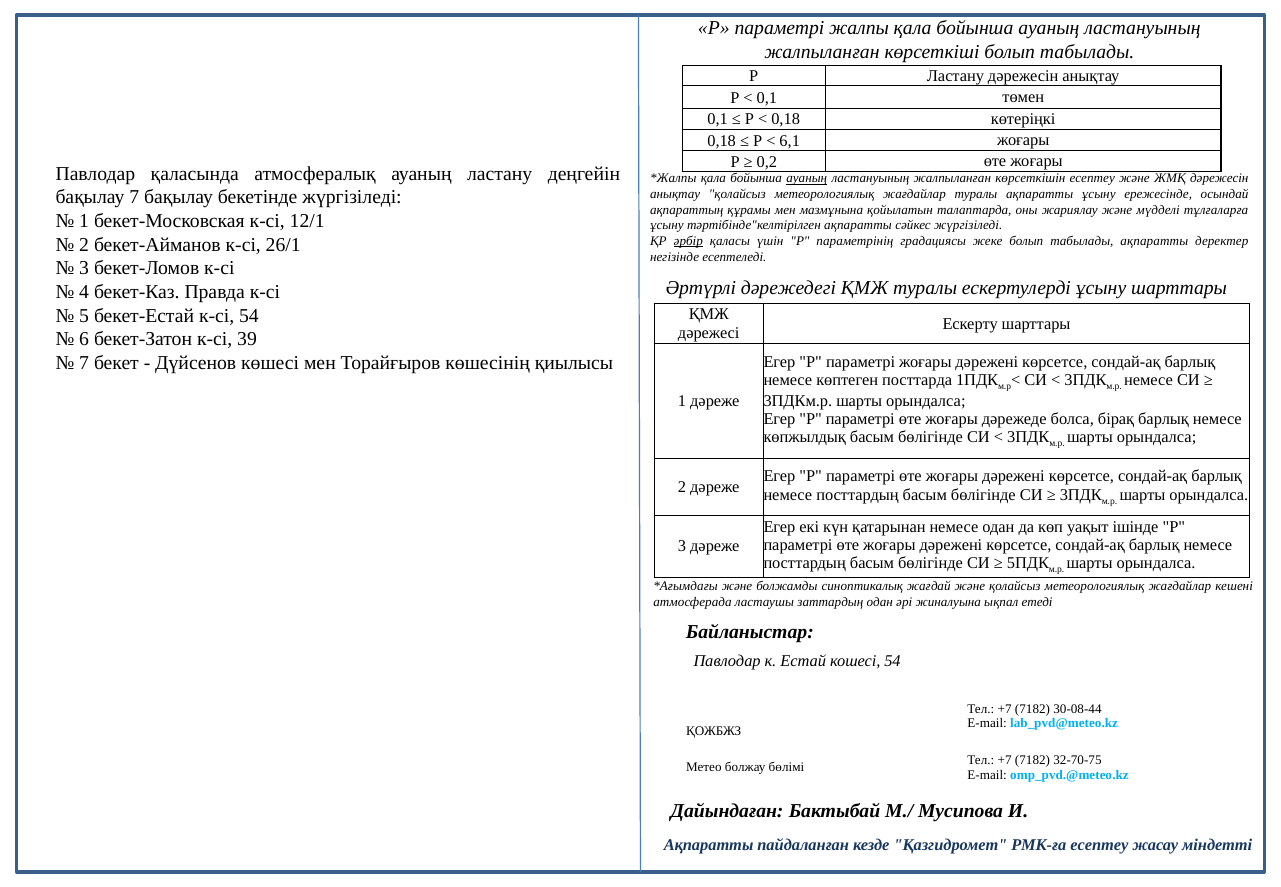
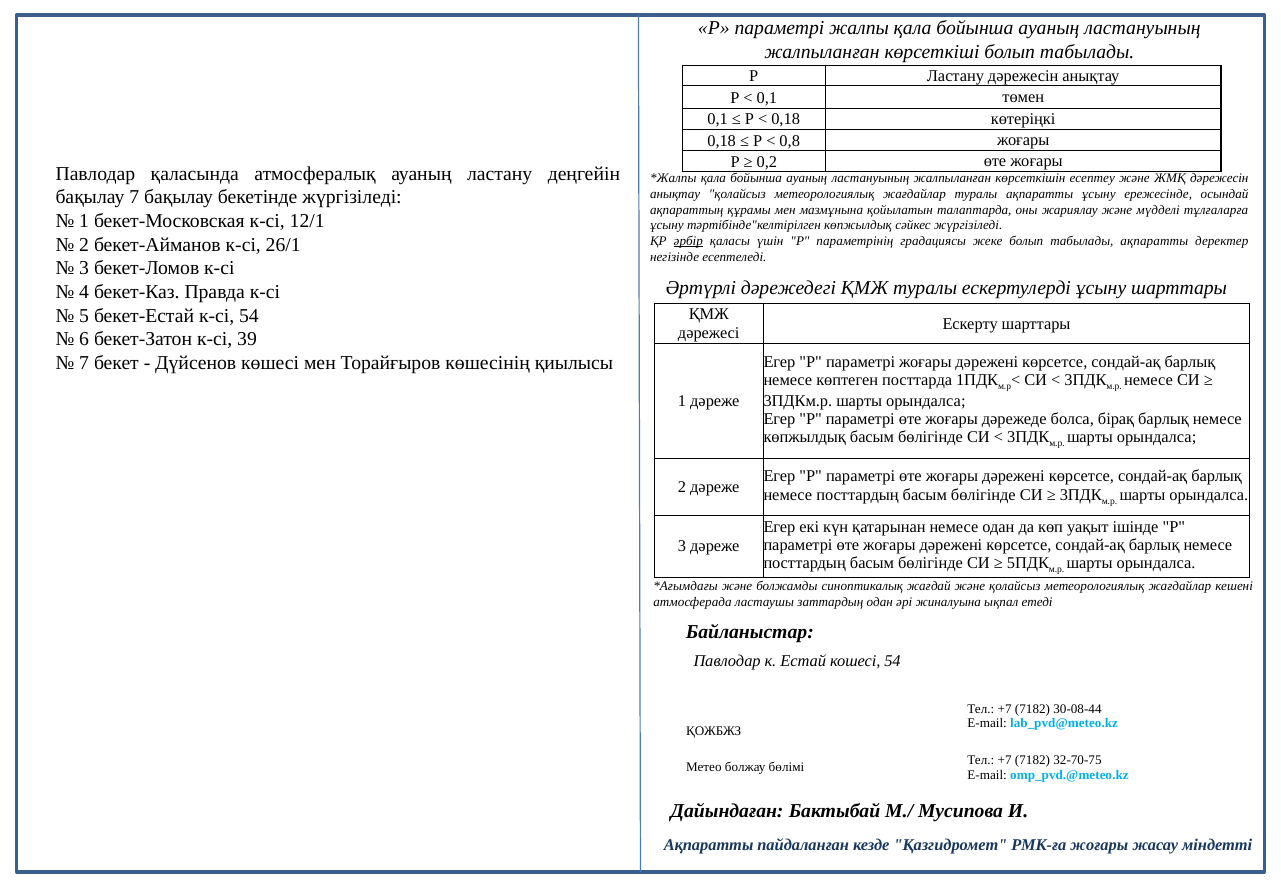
6,1: 6,1 -> 0,8 (790, 141)
ауаның underline: present -> none (807, 178)
тәртібінде"келтірілген ақпаратты: ақпаратты -> көпжылдық (858, 225)
РМК-ға есептеу: есептеу -> жоғары (1099, 844)
